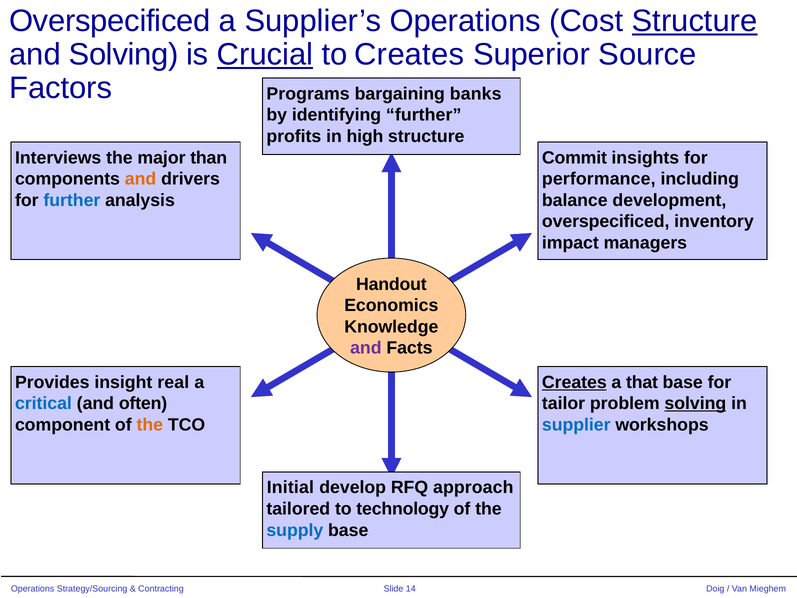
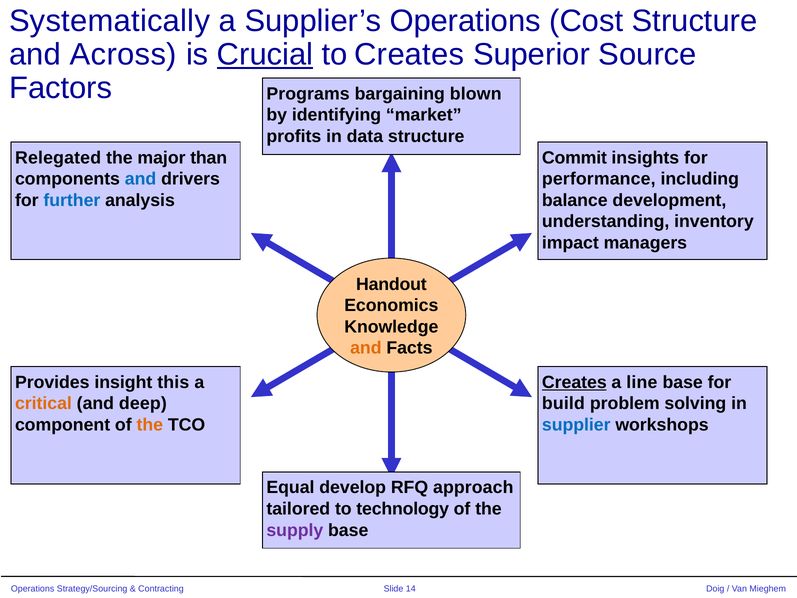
Overspecificed: Overspecificed -> Systematically (110, 21)
Structure underline: present -> none (695, 21)
and Solving: Solving -> Across (123, 55)
banks: banks -> blown (476, 94)
identifying further: further -> market (424, 115)
high: high -> data (365, 136)
Interviews: Interviews -> Relegated (58, 158)
and colour: orange -> blue (141, 179)
overspecificed: overspecificed -> understanding (606, 221)
and colour: purple -> orange (366, 348)
real: real -> this (173, 382)
that: that -> line (642, 382)
critical colour: blue -> orange (43, 403)
often: often -> deep (143, 403)
tailor: tailor -> build (563, 403)
solving underline: present -> none (695, 403)
Initial: Initial -> Equal (290, 487)
supply colour: blue -> purple (295, 530)
